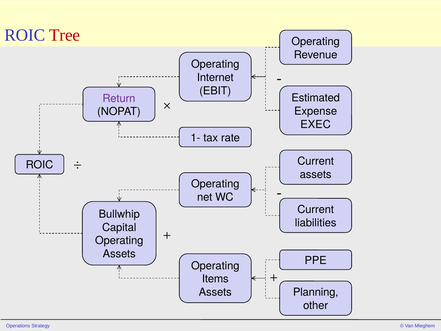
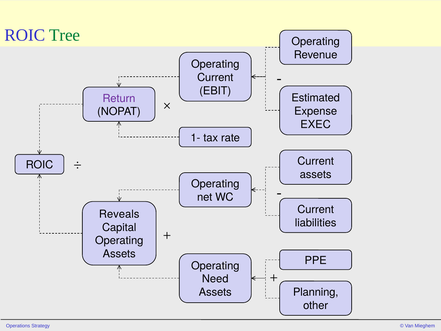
Tree colour: red -> green (65, 35)
Internet: Internet -> Current (215, 77)
Bullwhip: Bullwhip -> Reveals (119, 214)
Items: Items -> Need (215, 279)
